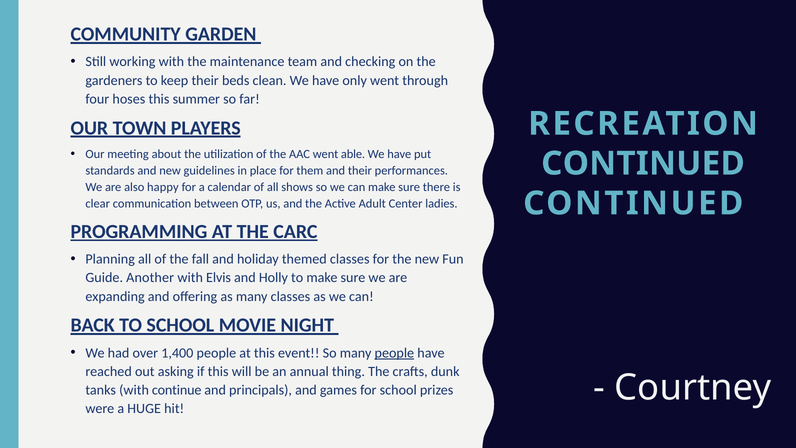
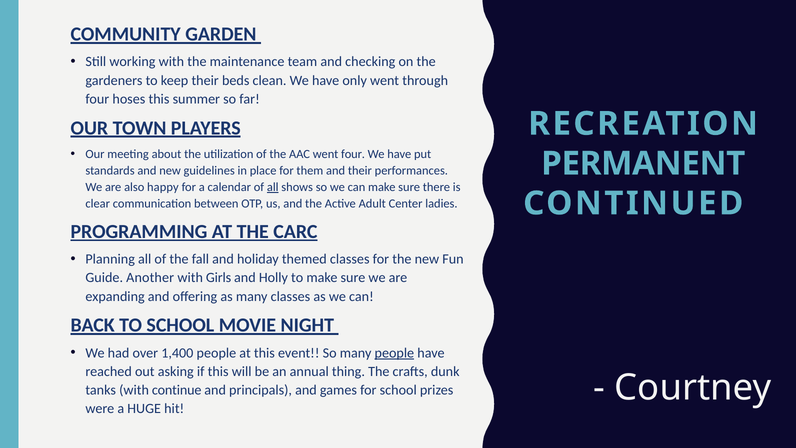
went able: able -> four (353, 154)
CONTINUED: CONTINUED -> PERMANENT (643, 164)
all underline: none -> present (273, 187)
Elvis: Elvis -> Girls (219, 278)
